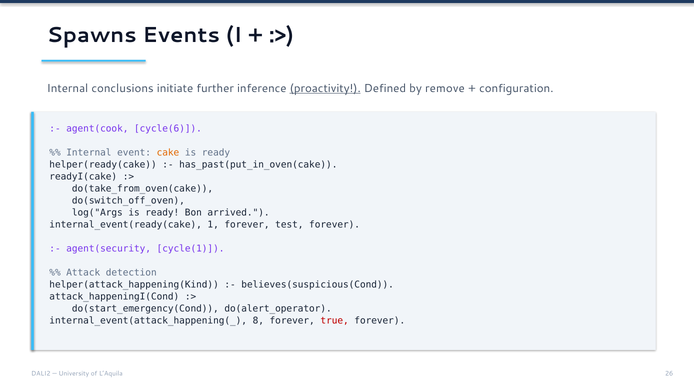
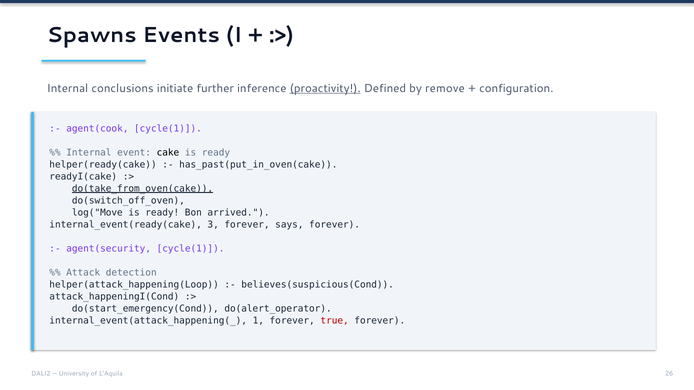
agent(cook cycle(6: cycle(6 -> cycle(1 (168, 129)
cake colour: orange -> black (168, 153)
do(take_from_oven(cake underline: none -> present (143, 189)
log("Args: log("Args -> log("Move (97, 213)
1: 1 -> 3 (213, 225)
test: test -> says (289, 225)
helper(attack_happening(Kind: helper(attack_happening(Kind -> helper(attack_happening(Loop (134, 285)
8: 8 -> 1 (258, 321)
